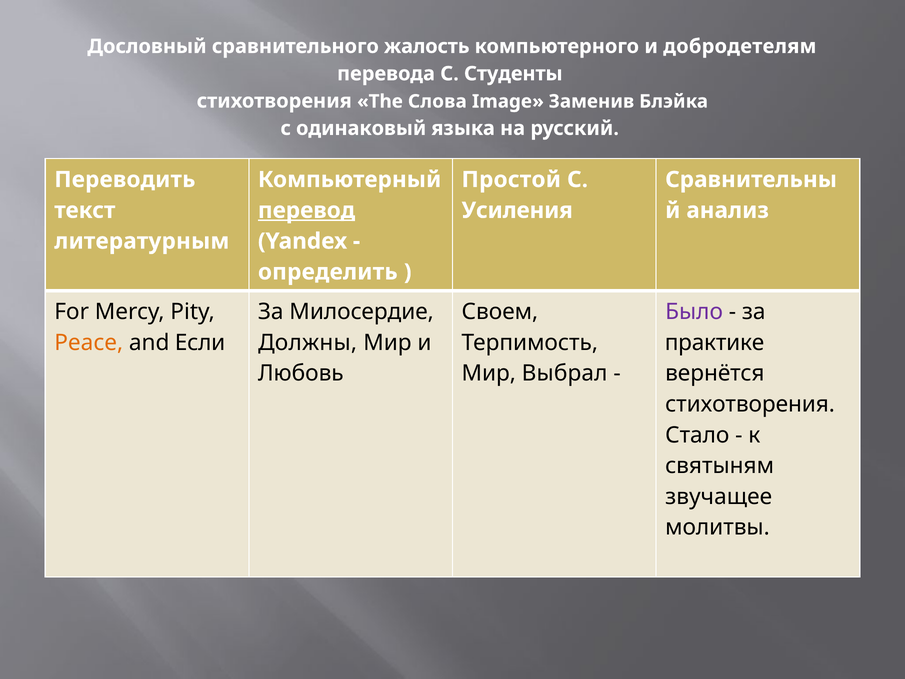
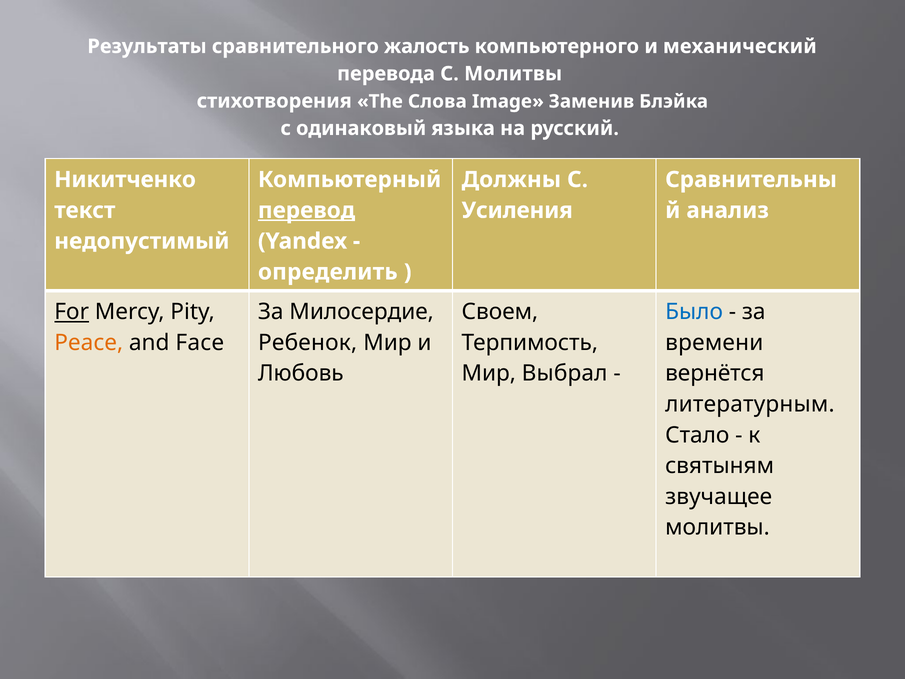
Дословный: Дословный -> Результаты (147, 46)
добродетелям: добродетелям -> механический (740, 46)
С Студенты: Студенты -> Молитвы (513, 74)
Переводить: Переводить -> Никитченко (125, 180)
Простой: Простой -> Должны (511, 180)
литературным: литературным -> недопустимый (142, 241)
For underline: none -> present (72, 312)
Было colour: purple -> blue (694, 312)
Если: Если -> Face (200, 343)
Должны: Должны -> Ребенок (308, 343)
практике: практике -> времени (714, 343)
стихотворения: стихотворения -> литературным (750, 404)
